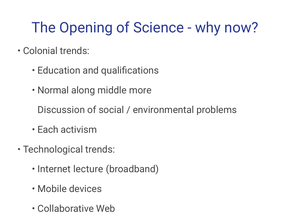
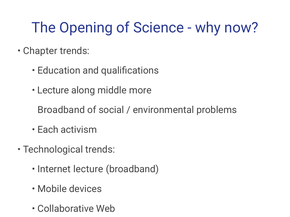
Colonial: Colonial -> Chapter (40, 51)
Normal: Normal -> Lecture (53, 90)
Discussion: Discussion -> Broadband (61, 110)
